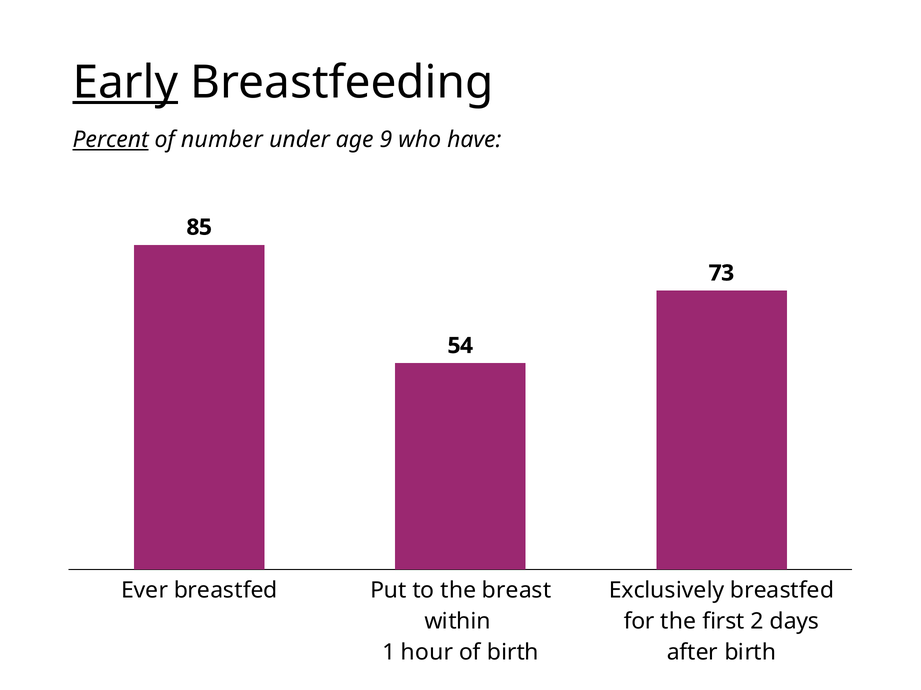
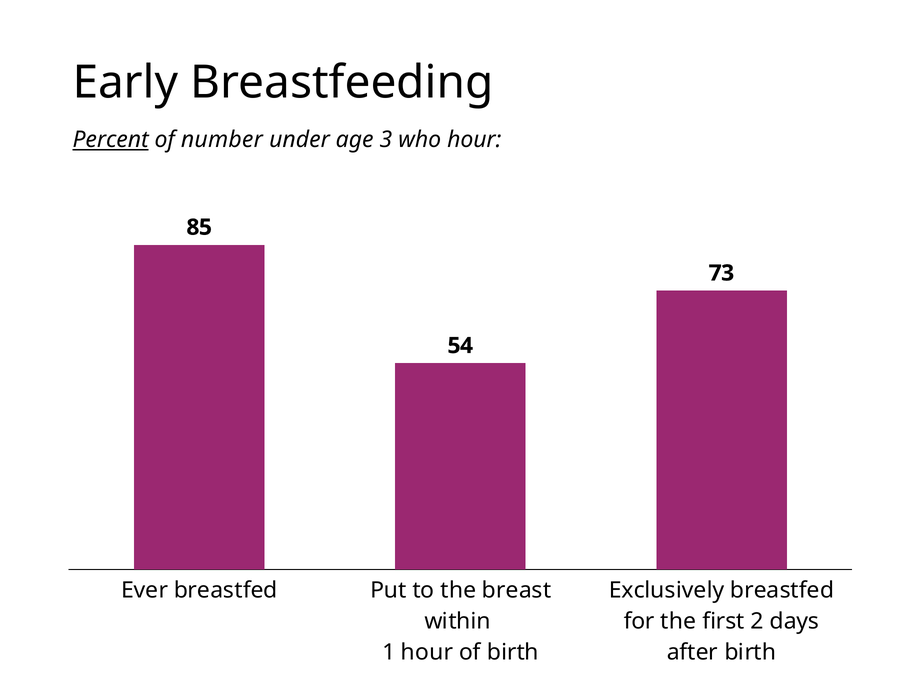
Early underline: present -> none (125, 83)
9: 9 -> 3 (386, 140)
who have: have -> hour (474, 140)
